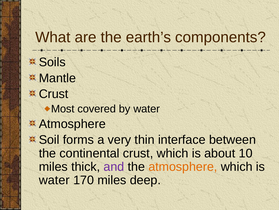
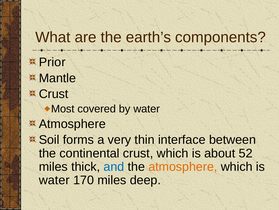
Soils: Soils -> Prior (52, 62)
10: 10 -> 52 (246, 153)
and colour: purple -> blue (114, 166)
